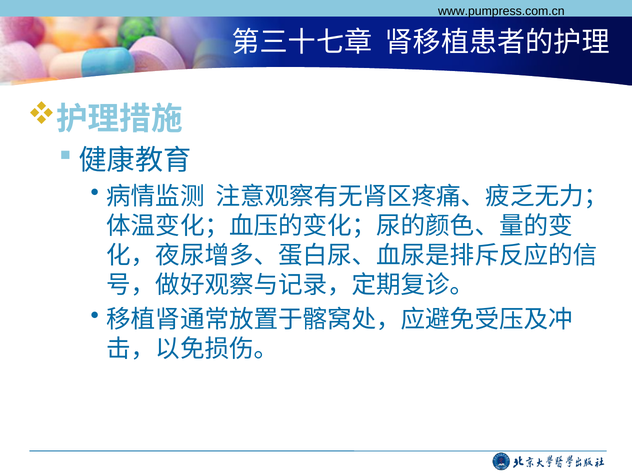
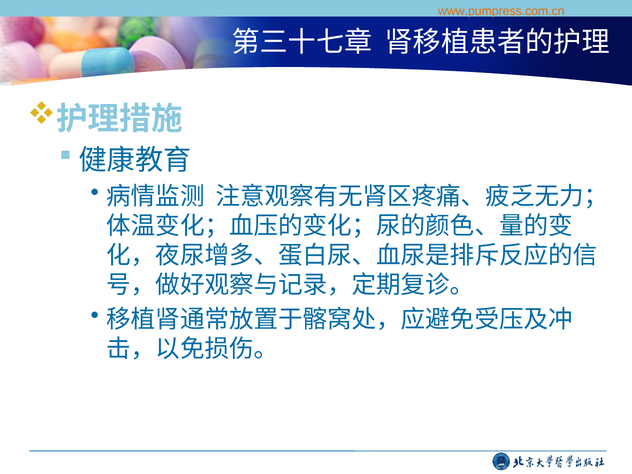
www.pumpress.com.cn colour: black -> orange (501, 11)
